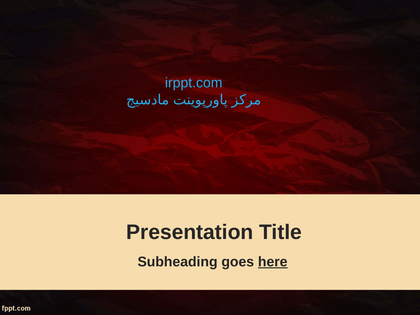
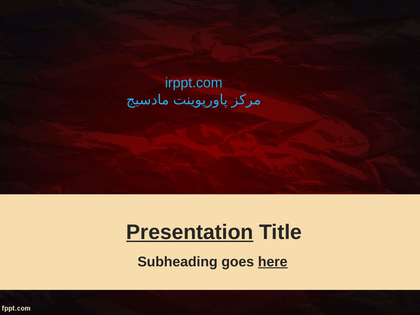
Presentation underline: none -> present (190, 232)
